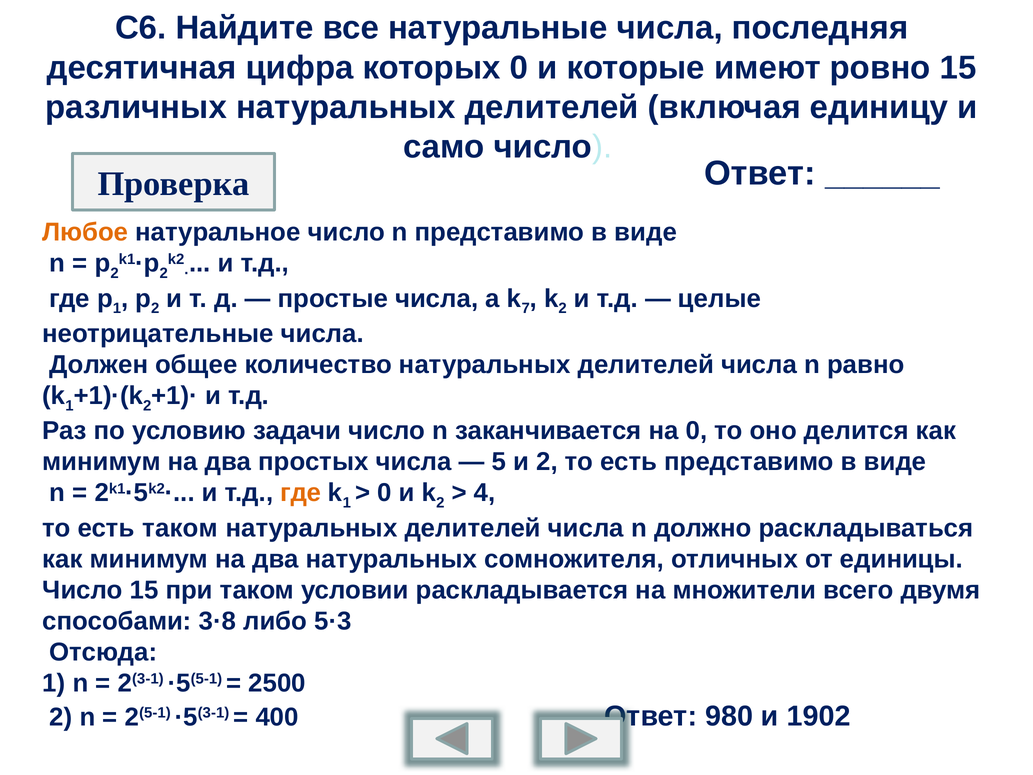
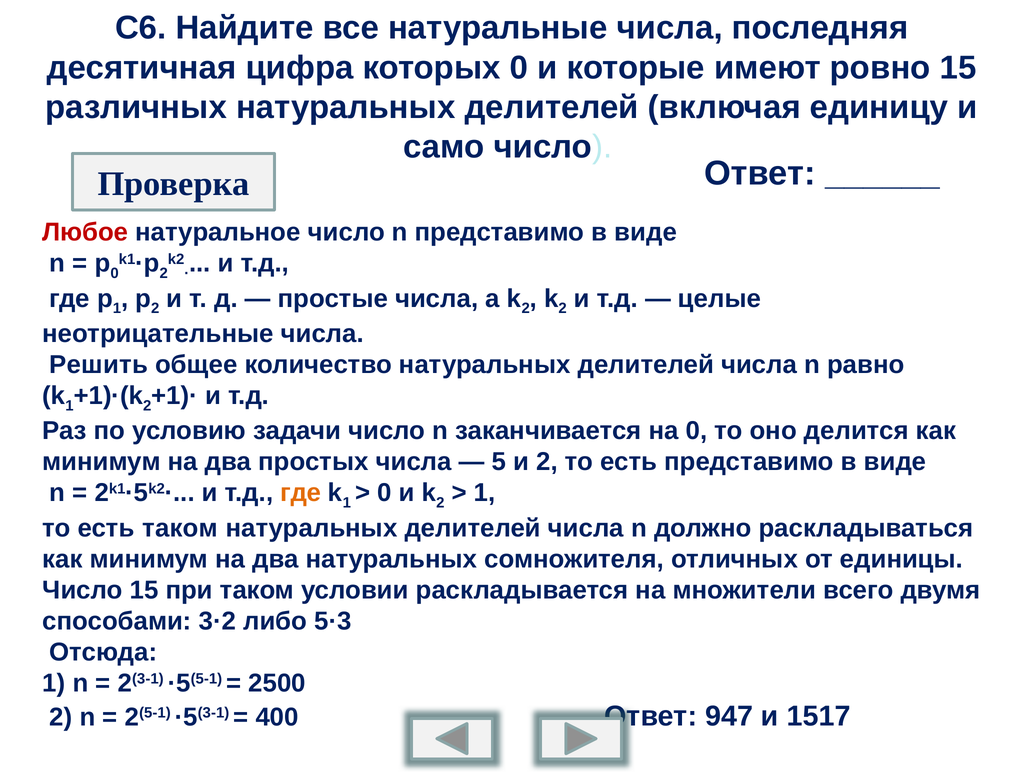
Любое colour: orange -> red (85, 232)
2: 2 -> 0 (115, 273)
7: 7 -> 2 (526, 308)
Должен: Должен -> Решить (99, 365)
4: 4 -> 1 (484, 493)
3·8: 3·8 -> 3·2 (217, 621)
980: 980 -> 947 (729, 716)
1902: 1902 -> 1517 (819, 716)
